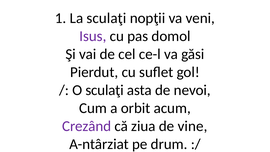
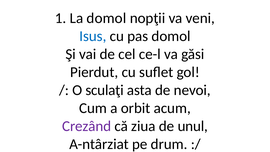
La sculaţi: sculaţi -> domol (106, 18)
Isus colour: purple -> blue (93, 36)
vine: vine -> unul (193, 126)
